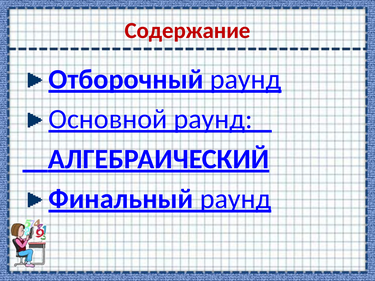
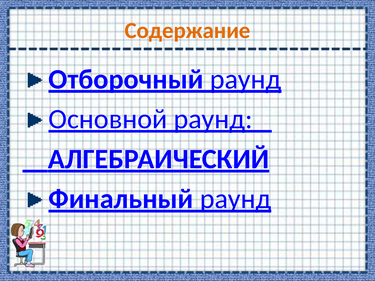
Содержание colour: red -> orange (187, 31)
